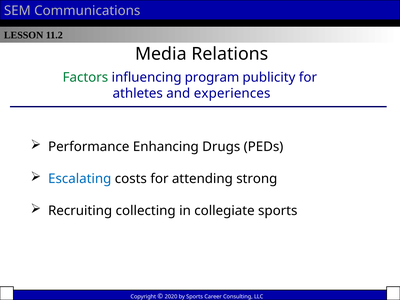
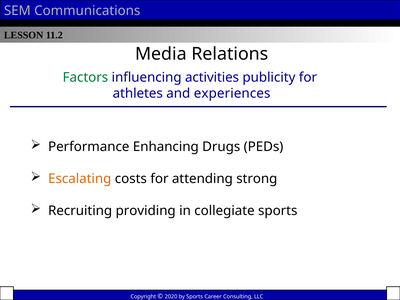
program: program -> activities (212, 78)
Escalating colour: blue -> orange (80, 179)
collecting: collecting -> providing (146, 211)
